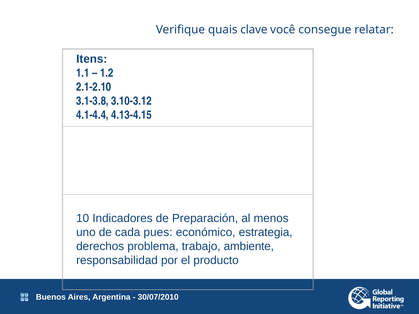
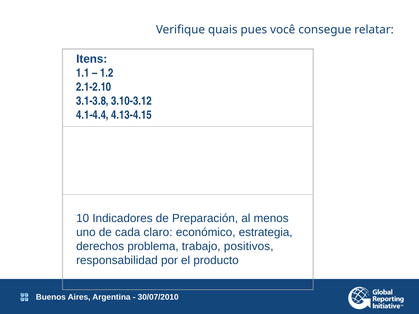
clave: clave -> pues (254, 30)
pues: pues -> claro (158, 232)
ambiente: ambiente -> positivos (249, 246)
